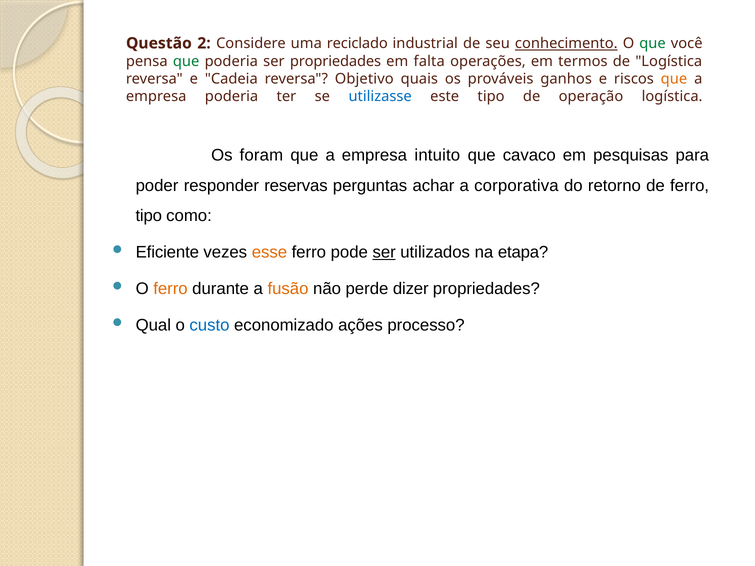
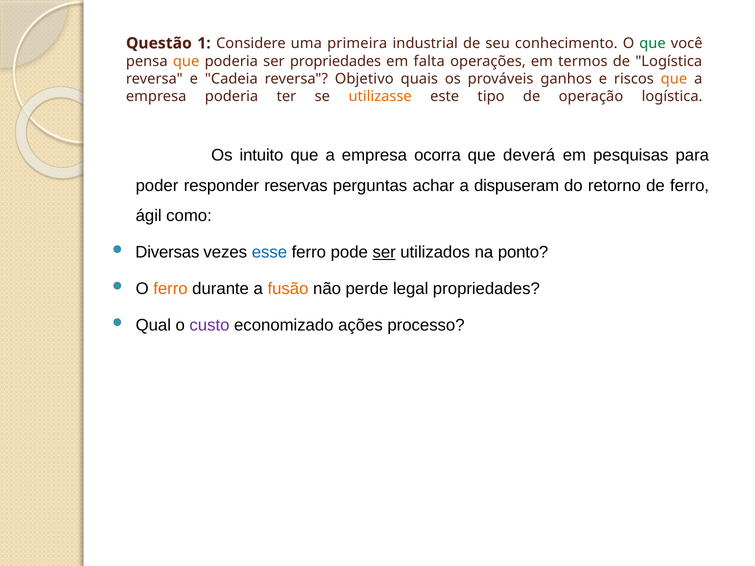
2: 2 -> 1 (204, 43)
reciclado: reciclado -> primeira (357, 44)
conhecimento underline: present -> none (566, 44)
que colour: green -> orange (186, 61)
utilizasse colour: blue -> orange (380, 97)
foram: foram -> intuito (261, 156)
intuito: intuito -> ocorra (438, 156)
cavaco: cavaco -> deverá (529, 156)
corporativa: corporativa -> dispuseram (517, 186)
tipo: tipo -> ágil (149, 216)
Eficiente: Eficiente -> Diversas (167, 252)
esse colour: orange -> blue (269, 252)
etapa: etapa -> ponto (523, 252)
dizer: dizer -> legal (411, 289)
custo colour: blue -> purple (209, 325)
